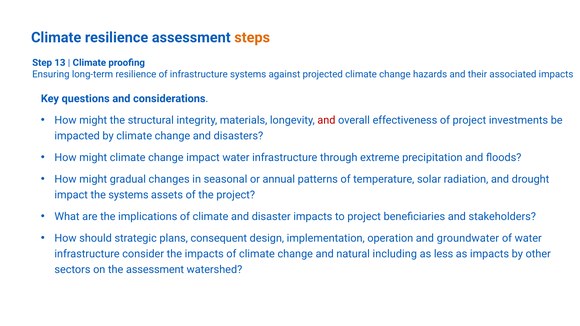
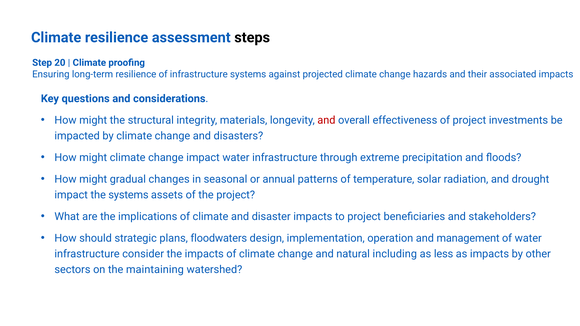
steps colour: orange -> black (252, 37)
13: 13 -> 20 (60, 63)
consequent: consequent -> floodwaters (219, 238)
groundwater: groundwater -> management (468, 238)
the assessment: assessment -> maintaining (155, 270)
